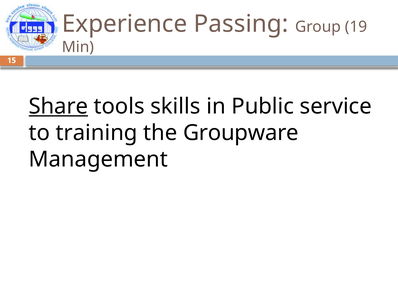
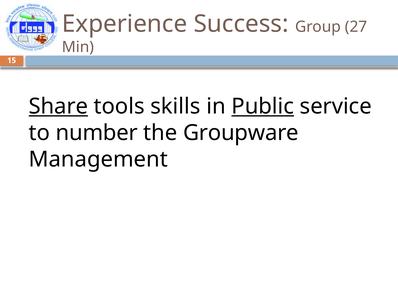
Passing: Passing -> Success (241, 24)
19: 19 -> 27 (356, 27)
Public underline: none -> present (263, 107)
training: training -> number (97, 133)
